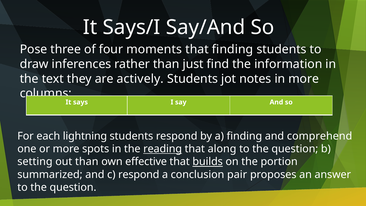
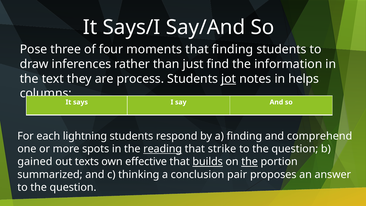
actively: actively -> process (140, 79)
jot underline: none -> present (229, 79)
in more: more -> helps (304, 79)
along: along -> strike (222, 149)
setting: setting -> gained (35, 162)
out than: than -> texts (87, 162)
the underline: none -> present (250, 162)
c respond: respond -> thinking (139, 174)
